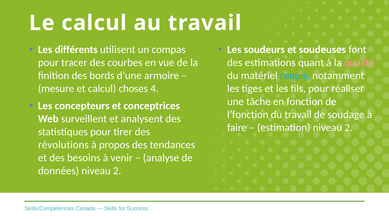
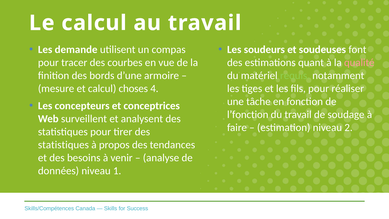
différents: différents -> demande (76, 50)
requis colour: light blue -> light green (295, 76)
révolutions: révolutions -> statistiques (63, 145)
données niveau 2: 2 -> 1 (117, 171)
